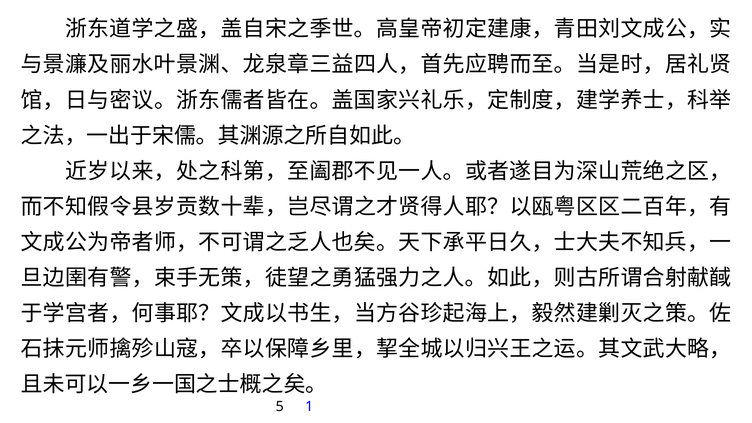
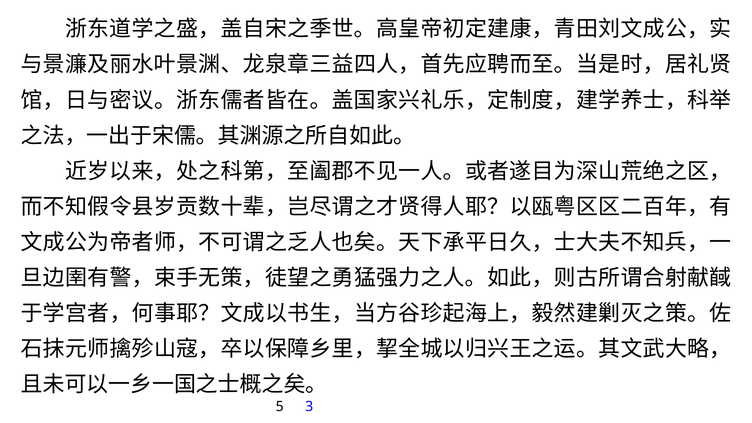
1: 1 -> 3 (309, 407)
